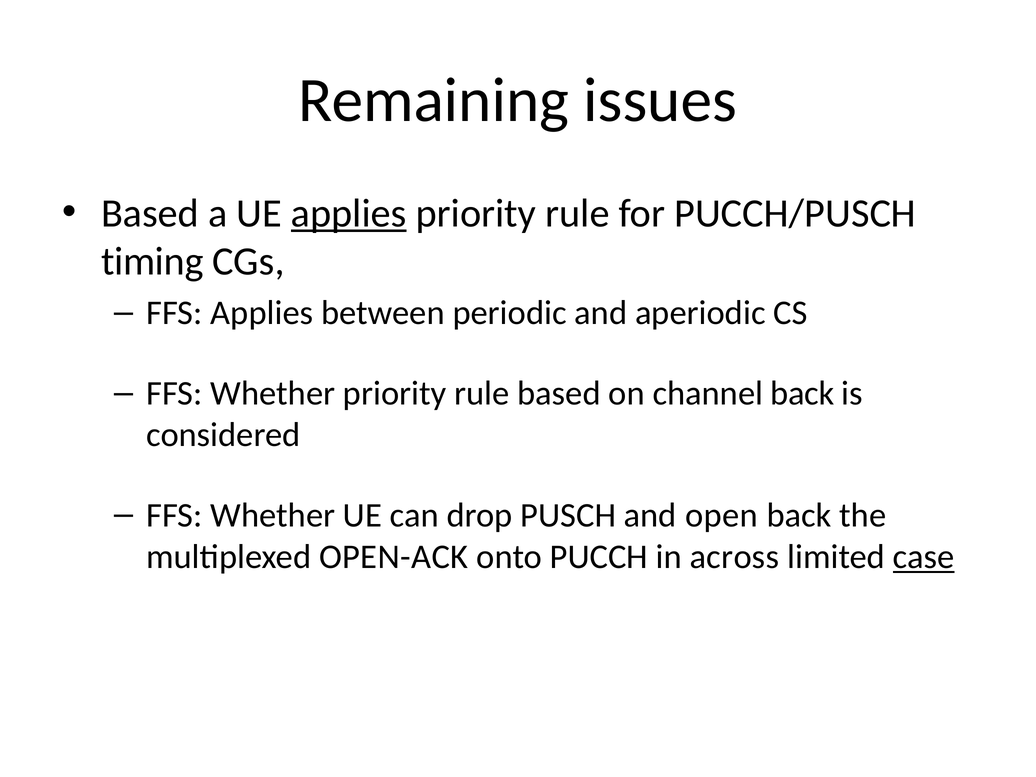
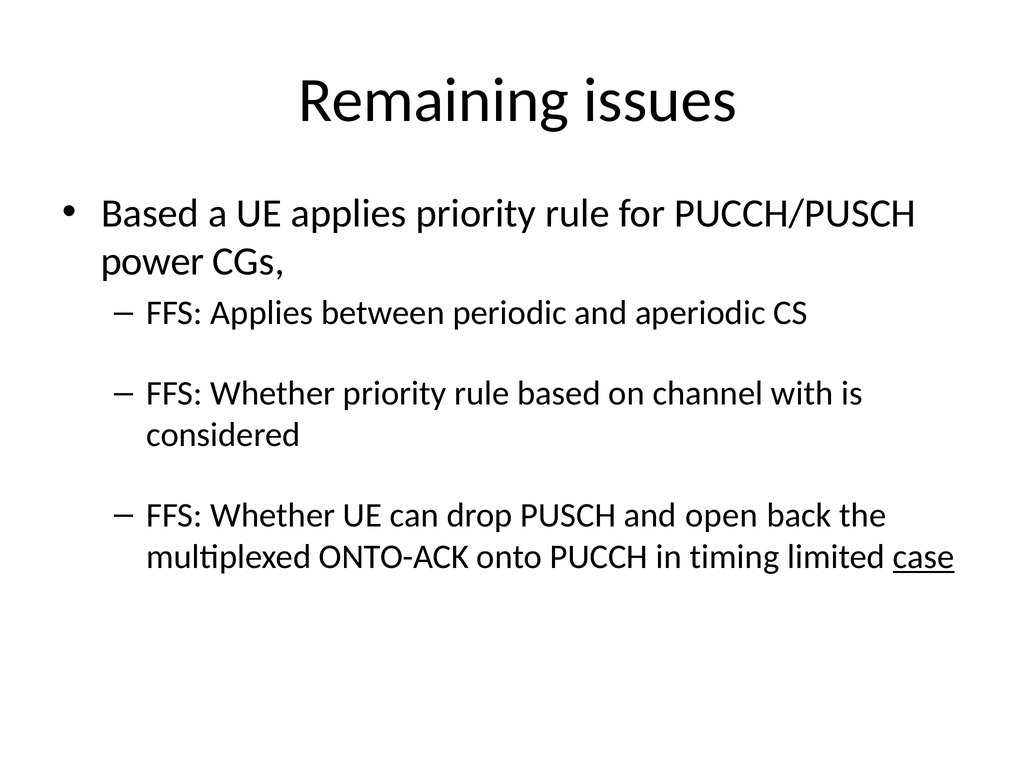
applies underline: present -> none (349, 213)
timing: timing -> power (152, 262)
channel back: back -> with (802, 394)
OPEN-ACK: OPEN-ACK -> ONTO-ACK (394, 557)
across: across -> timing (735, 557)
